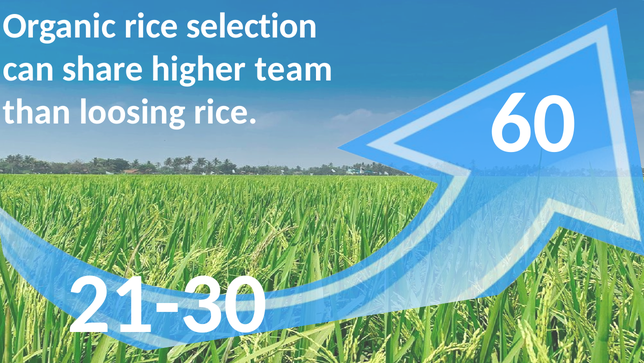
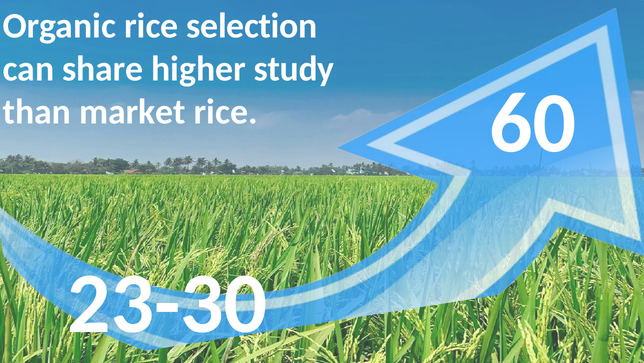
team: team -> study (294, 69)
loosing: loosing -> market (132, 112)
21-30: 21-30 -> 23-30 (167, 303)
